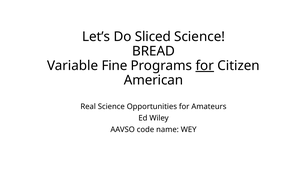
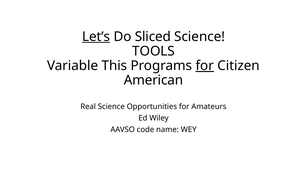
Let’s underline: none -> present (96, 37)
BREAD: BREAD -> TOOLS (154, 51)
Fine: Fine -> This (114, 66)
